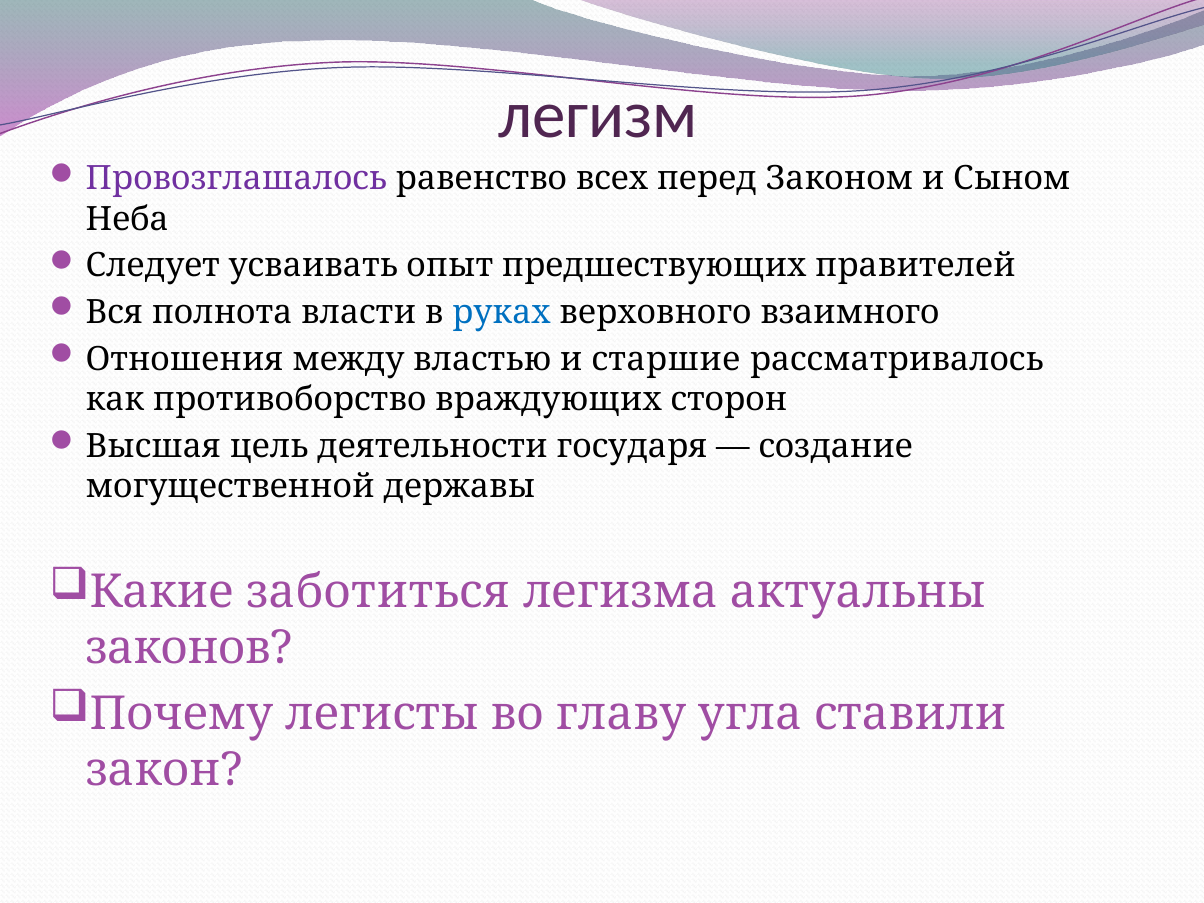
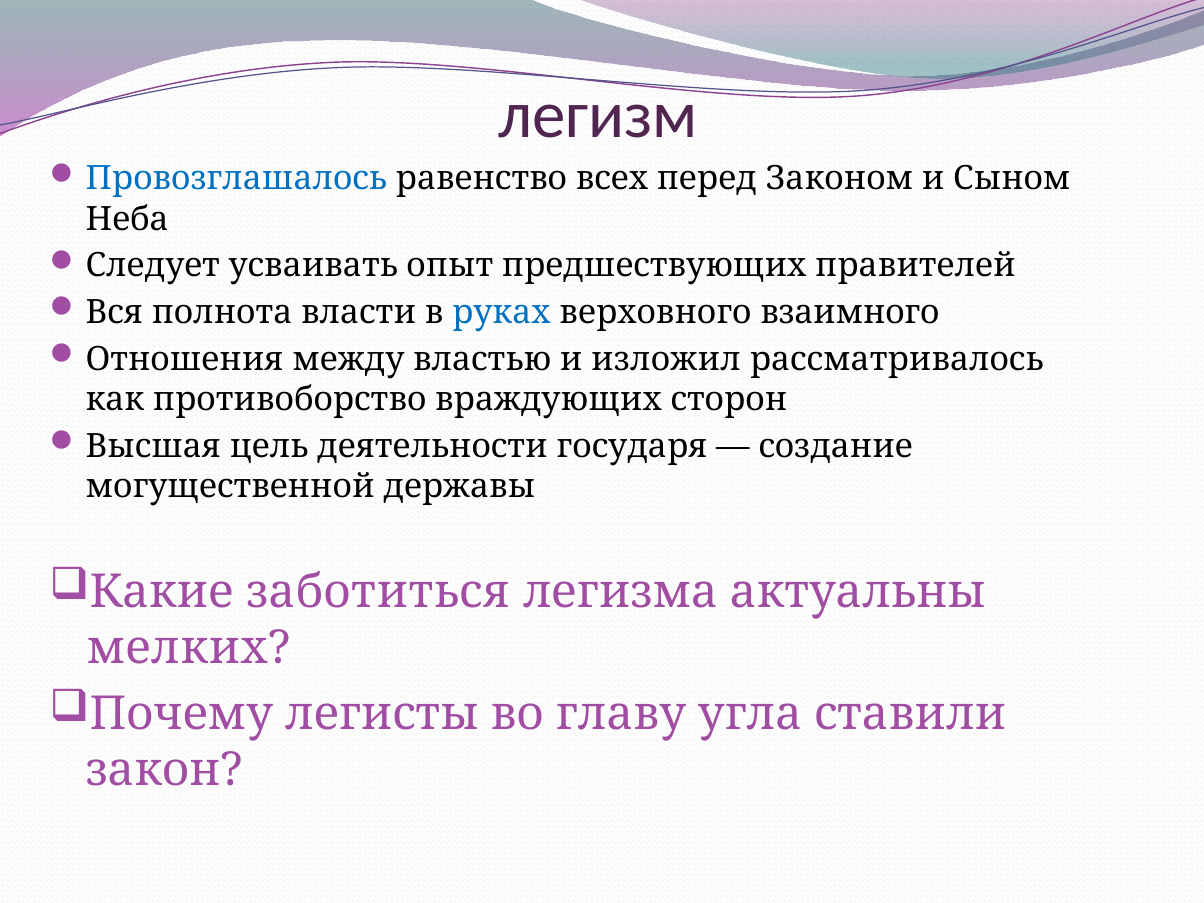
Провозглашалось colour: purple -> blue (236, 179)
старшие: старшие -> изложил (666, 360)
законов: законов -> мелких (188, 648)
